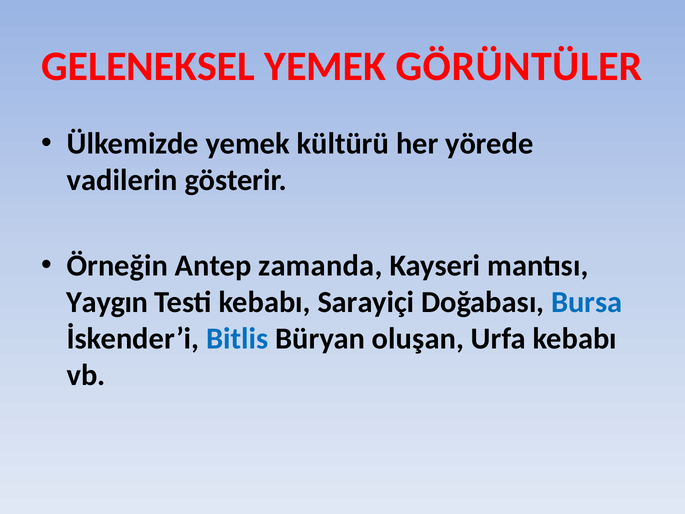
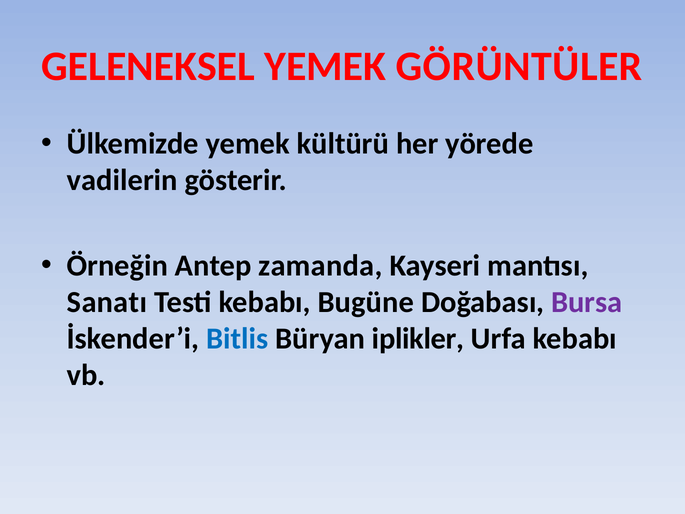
Yaygın: Yaygın -> Sanatı (107, 302)
Sarayiçi: Sarayiçi -> Bugüne (366, 302)
Bursa colour: blue -> purple (587, 302)
oluşan: oluşan -> iplikler (418, 339)
